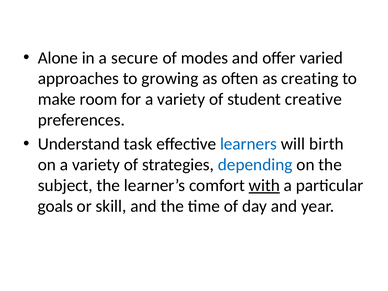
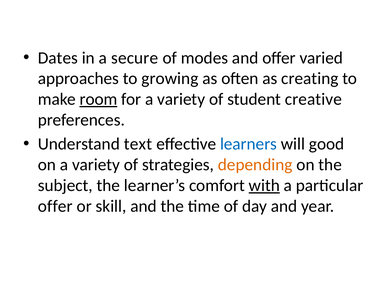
Alone: Alone -> Dates (58, 58)
room underline: none -> present (98, 99)
task: task -> text (138, 144)
birth: birth -> good (327, 144)
depending colour: blue -> orange (255, 165)
goals: goals -> offer (55, 206)
